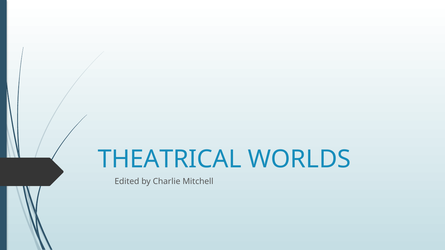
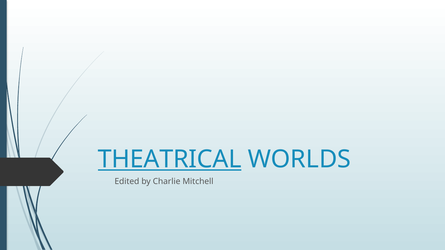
THEATRICAL underline: none -> present (170, 159)
